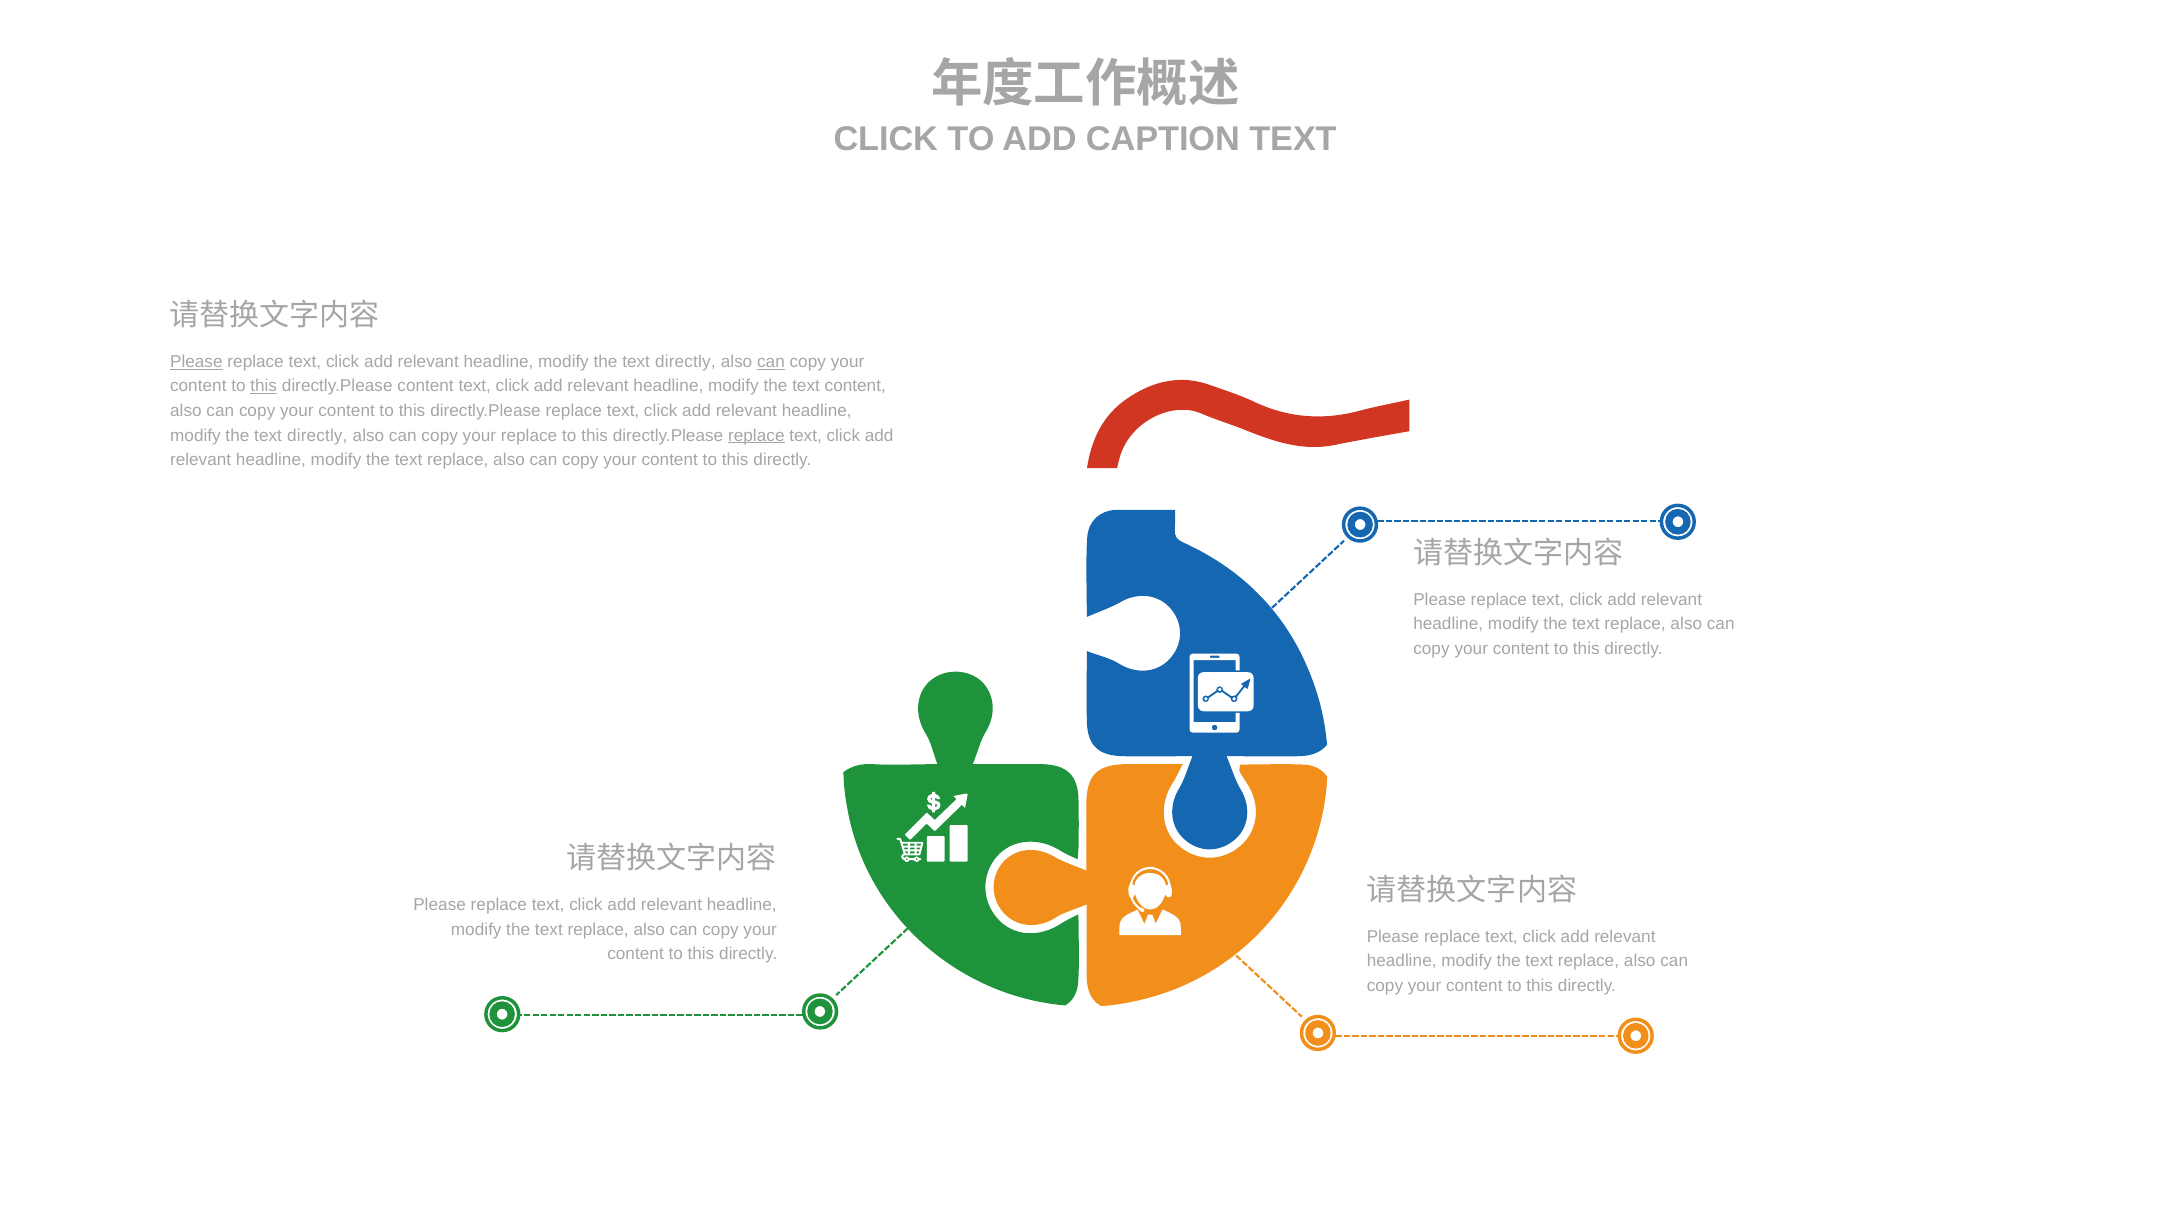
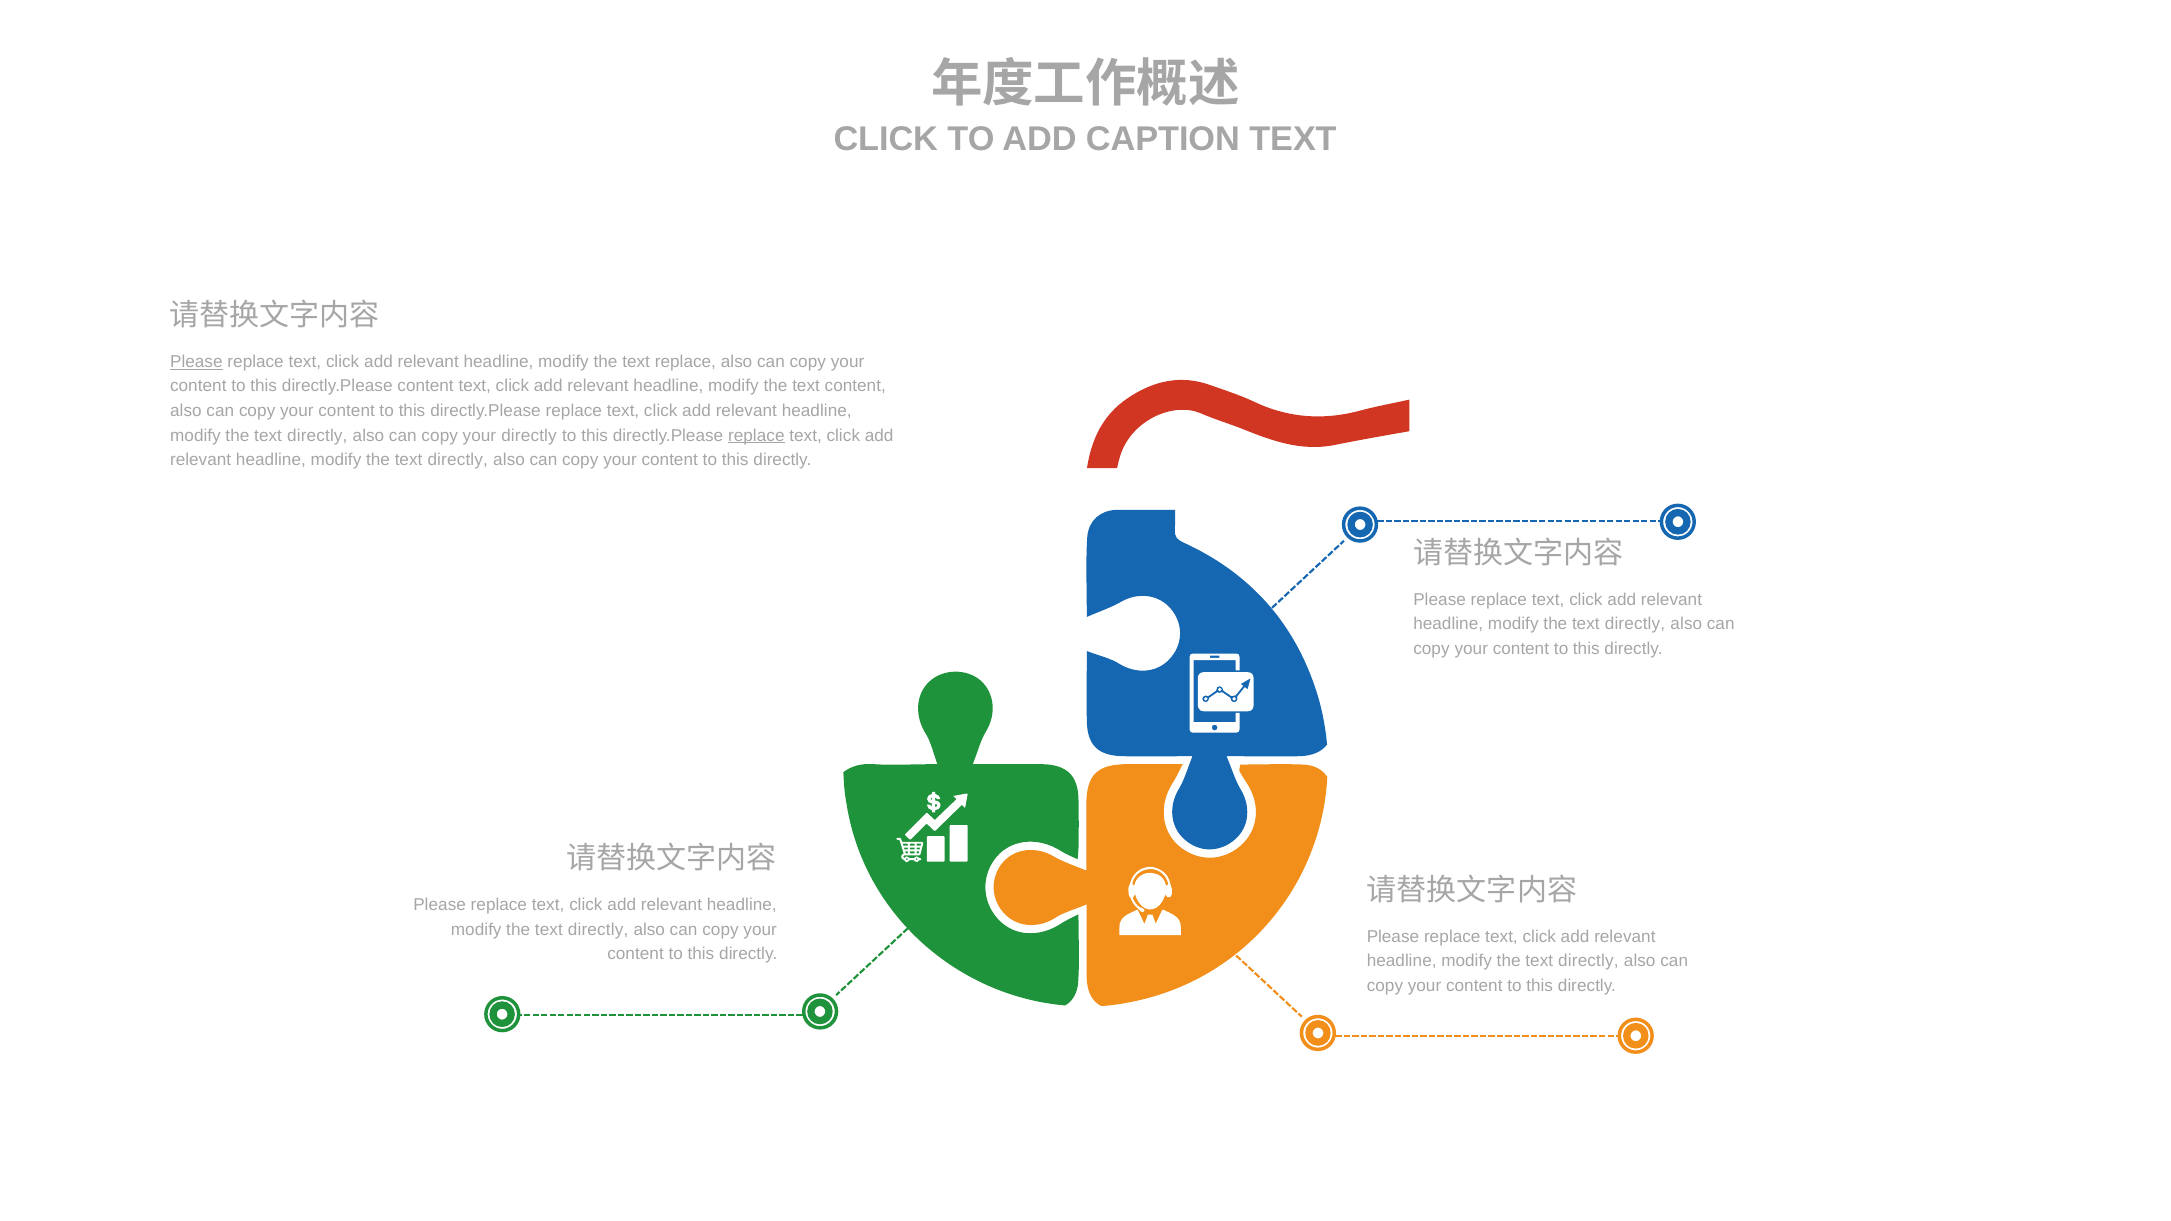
directly: directly -> replace (685, 362)
can underline: present -> none (771, 362)
this underline: present -> none (264, 386)
your replace: replace -> directly (529, 436)
replace: replace -> directly (458, 460)
replace: replace -> directly (1635, 624)
replace: replace -> directly (598, 930)
replace: replace -> directly (1588, 961)
